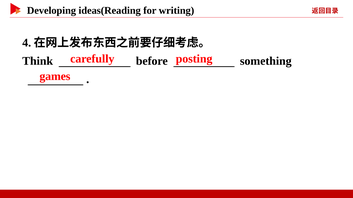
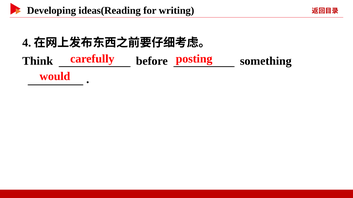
games: games -> would (55, 77)
